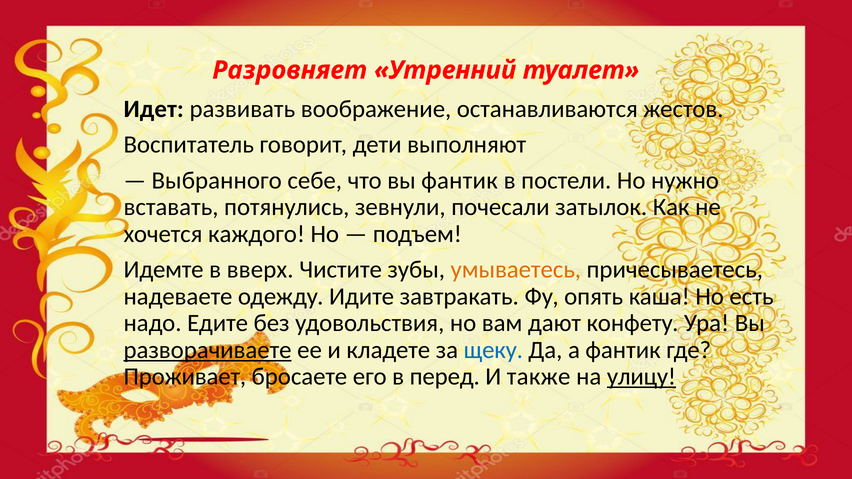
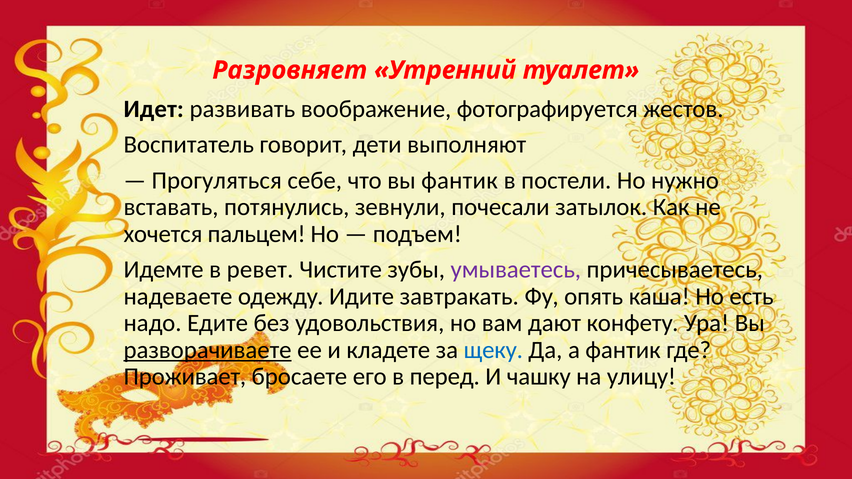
останавливаются: останавливаются -> фотографируется (547, 109)
Выбранного: Выбранного -> Прогуляться (217, 180)
каждого: каждого -> пальцем (257, 234)
вверх: вверх -> ревет (260, 270)
умываетесь colour: orange -> purple (516, 270)
также: также -> чашку (539, 377)
улицу underline: present -> none (641, 377)
